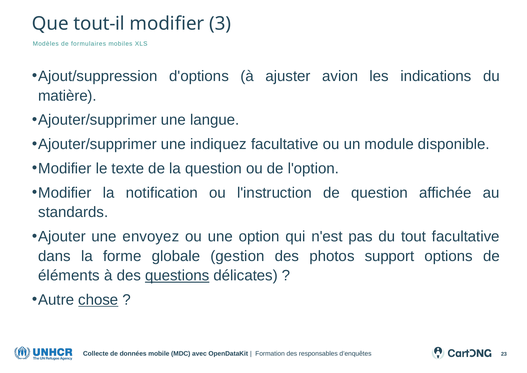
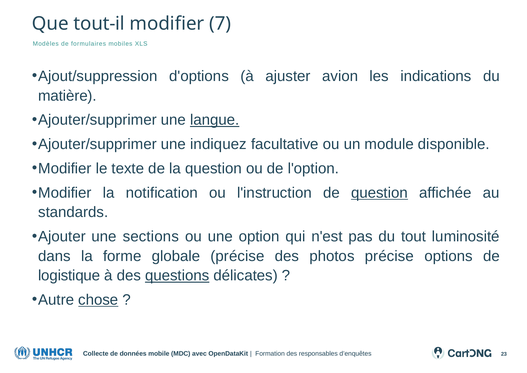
3: 3 -> 7 (220, 24)
langue underline: none -> present (215, 120)
question underline: none -> present (379, 193)
envoyez: envoyez -> sections (151, 236)
tout facultative: facultative -> luminosité (466, 236)
globale gestion: gestion -> précise (237, 256)
photos support: support -> précise (389, 256)
éléments: éléments -> logistique (69, 275)
